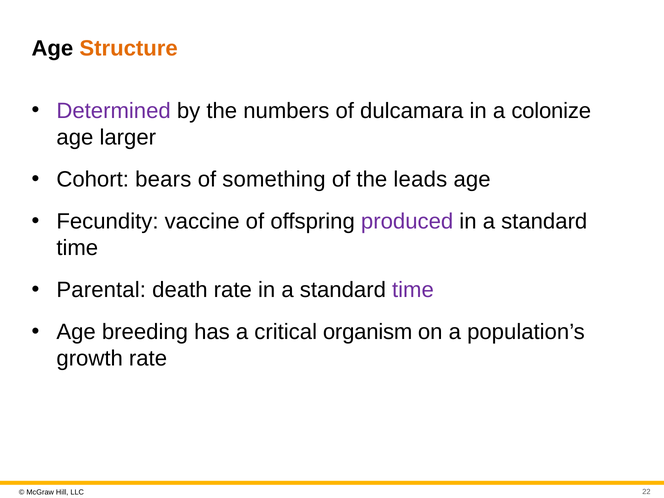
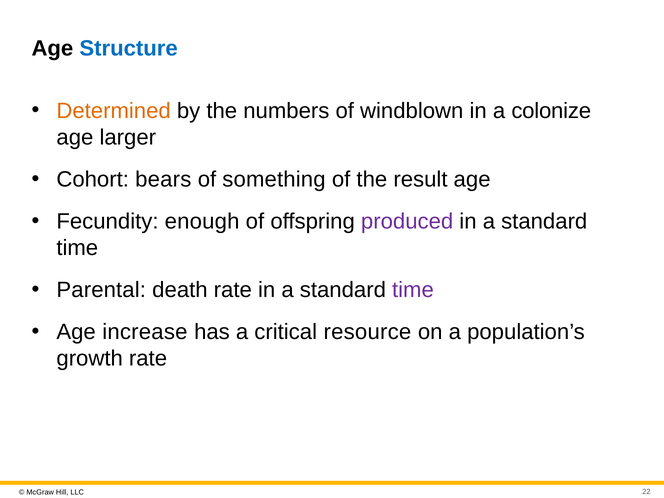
Structure colour: orange -> blue (129, 48)
Determined colour: purple -> orange (114, 111)
dulcamara: dulcamara -> windblown (412, 111)
leads: leads -> result (420, 179)
vaccine: vaccine -> enough (202, 221)
breeding: breeding -> increase (145, 332)
organism: organism -> resource (367, 332)
